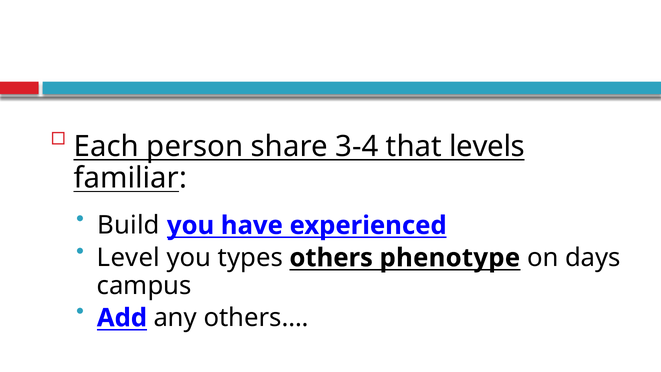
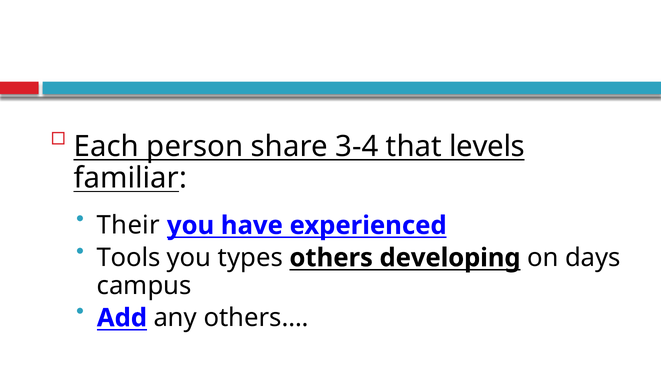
Build: Build -> Their (128, 225)
Level: Level -> Tools (129, 258)
phenotype: phenotype -> developing (450, 258)
